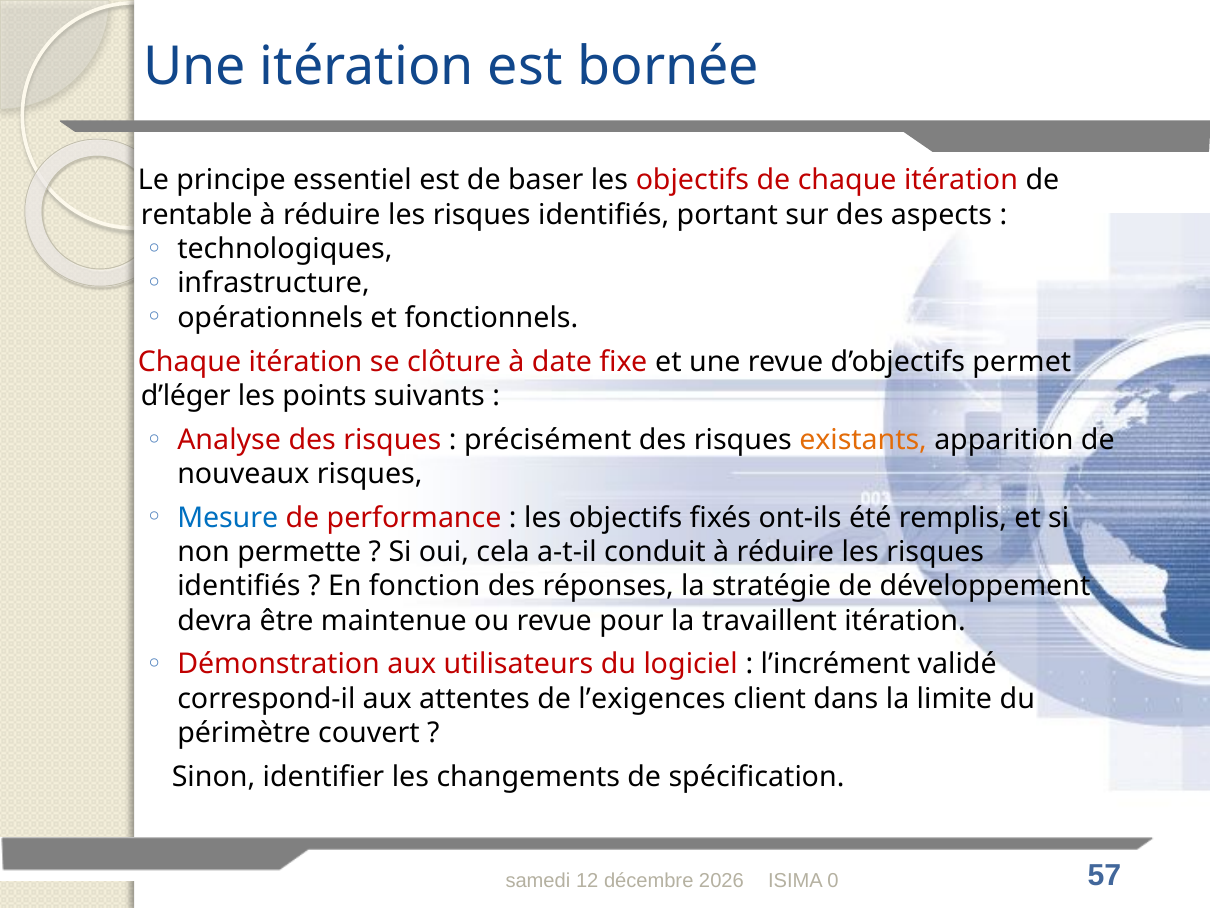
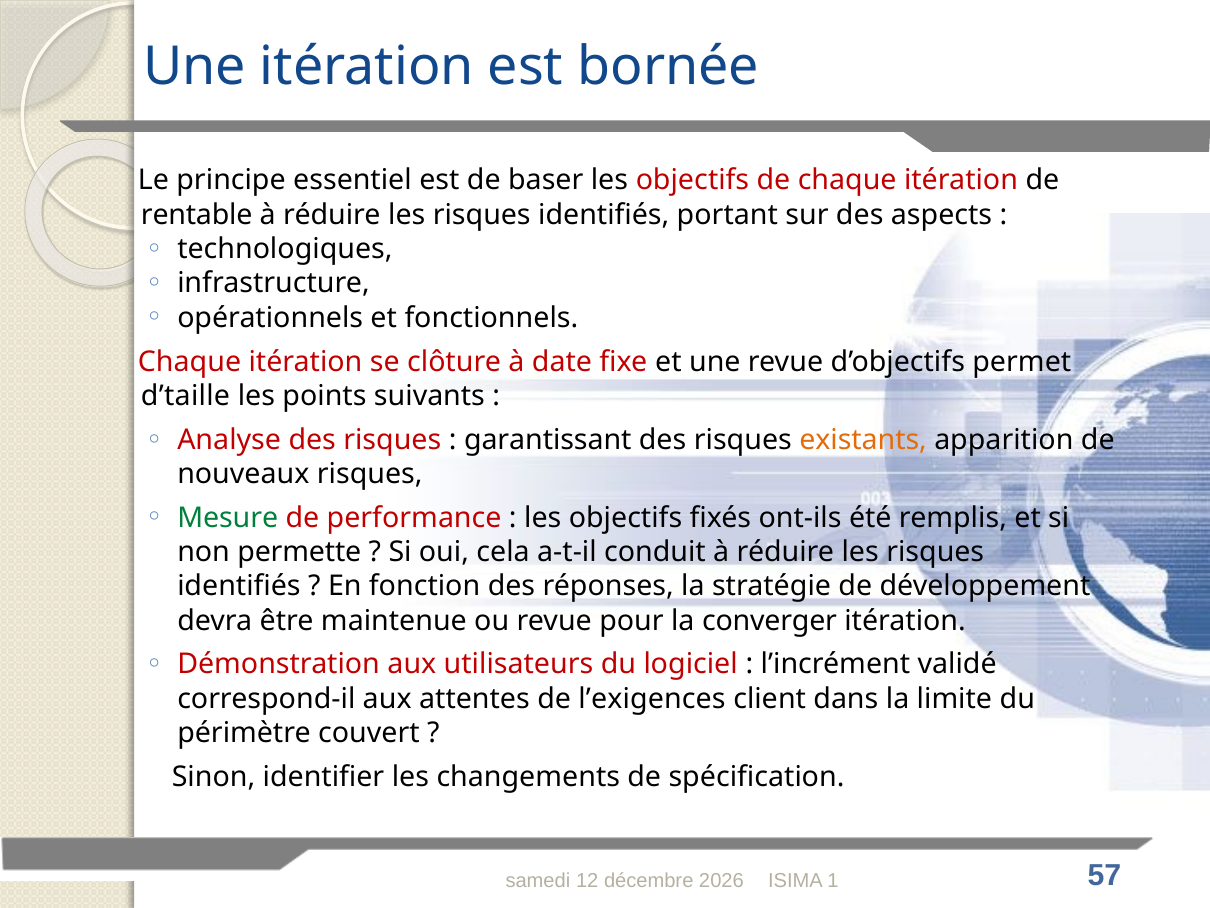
d’léger: d’léger -> d’taille (186, 396)
précisément: précisément -> garantissant (548, 440)
Mesure colour: blue -> green (228, 518)
travaillent: travaillent -> converger (770, 621)
0: 0 -> 1 (833, 881)
